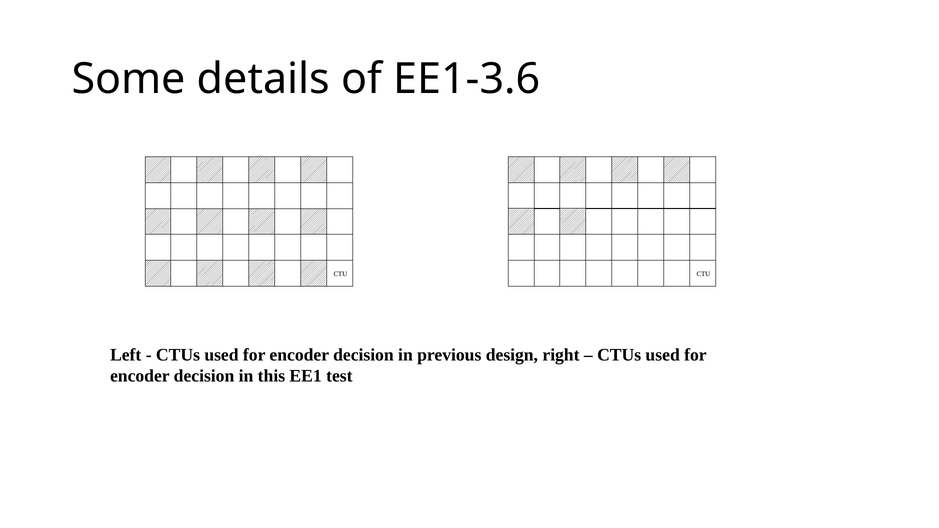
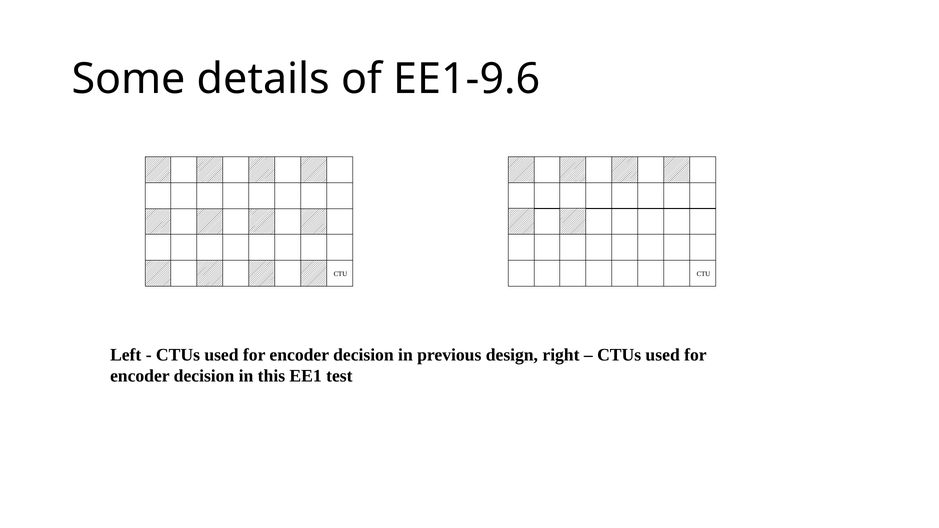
EE1-3.6: EE1-3.6 -> EE1-9.6 (467, 79)
